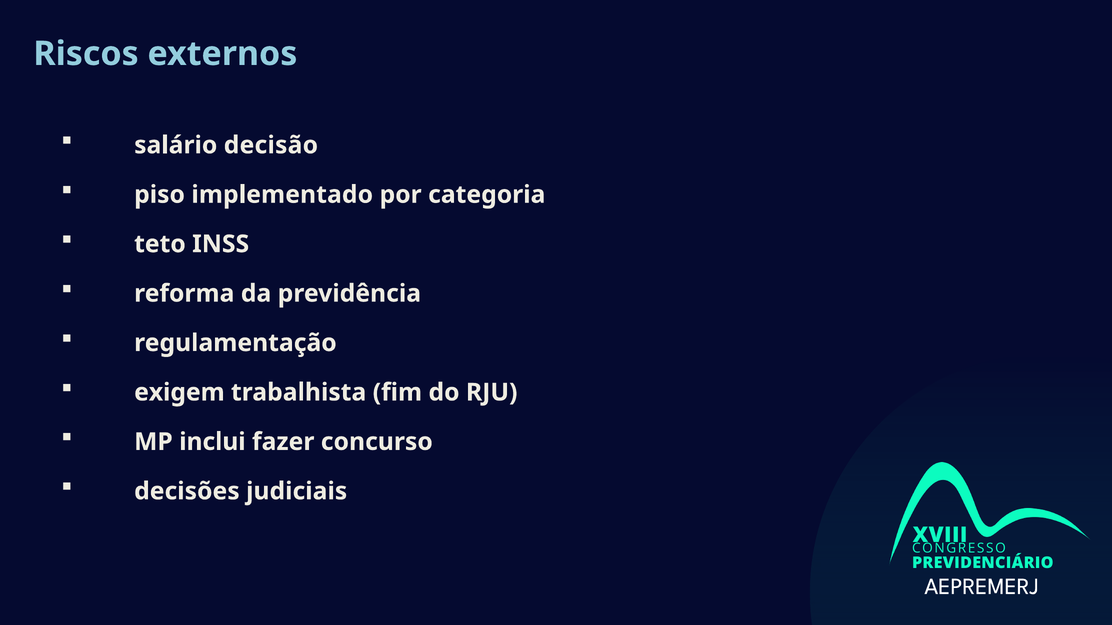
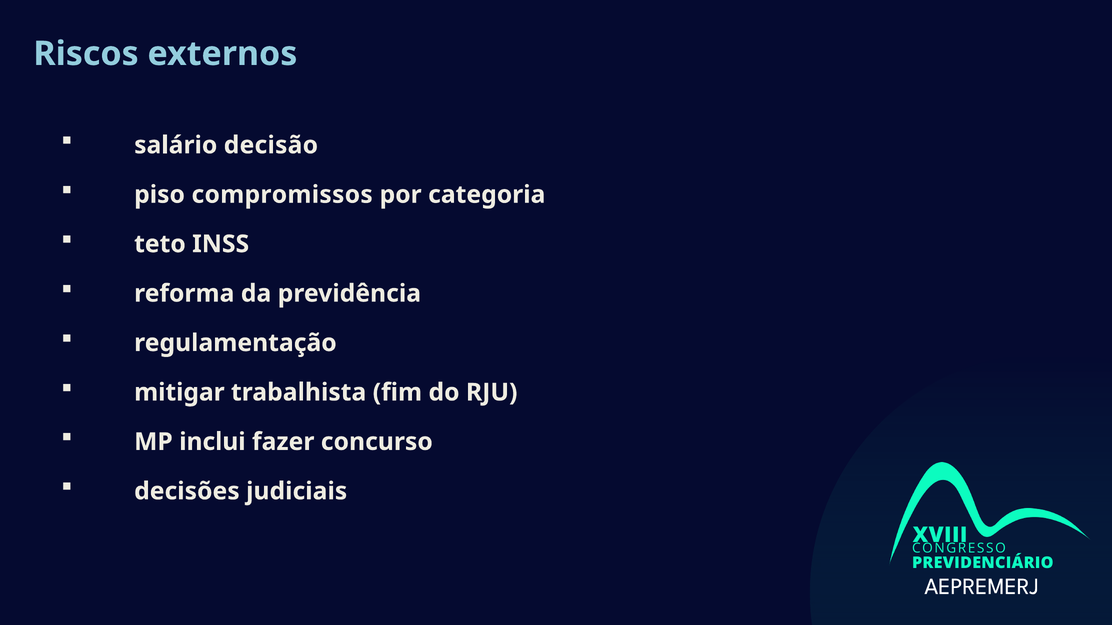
implementado: implementado -> compromissos (282, 195)
exigem: exigem -> mitigar (179, 393)
